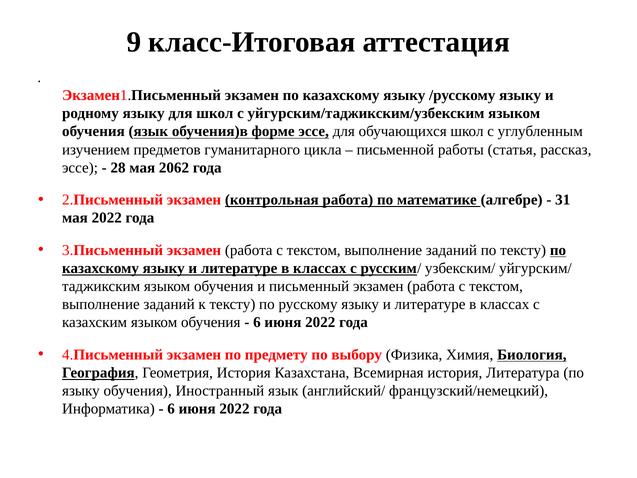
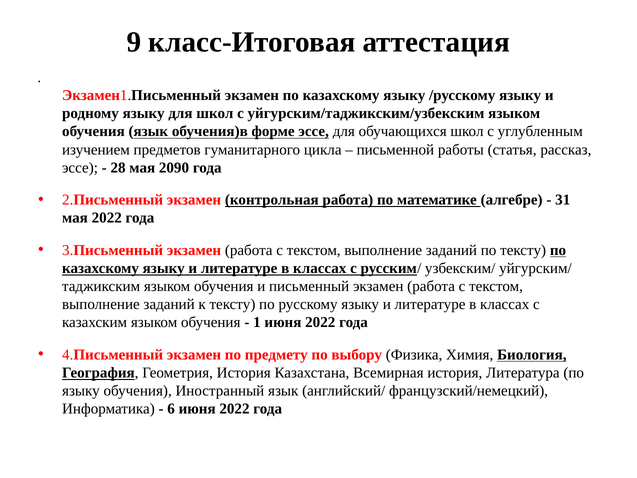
2062: 2062 -> 2090 (174, 168)
6: 6 -> 1 (257, 322)
